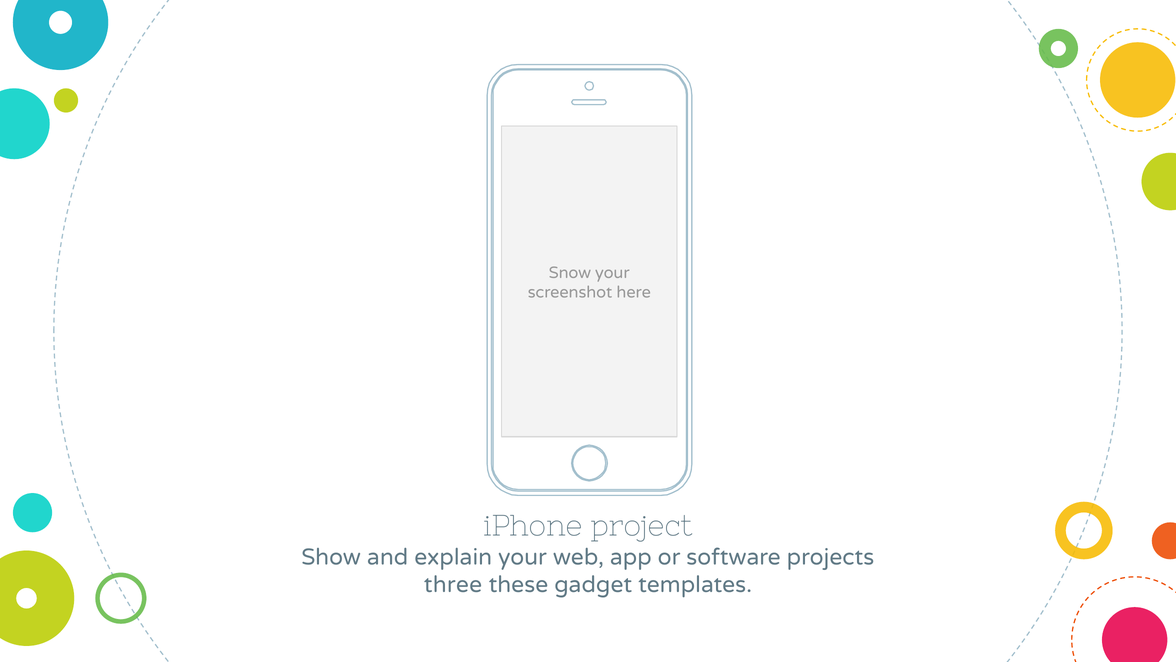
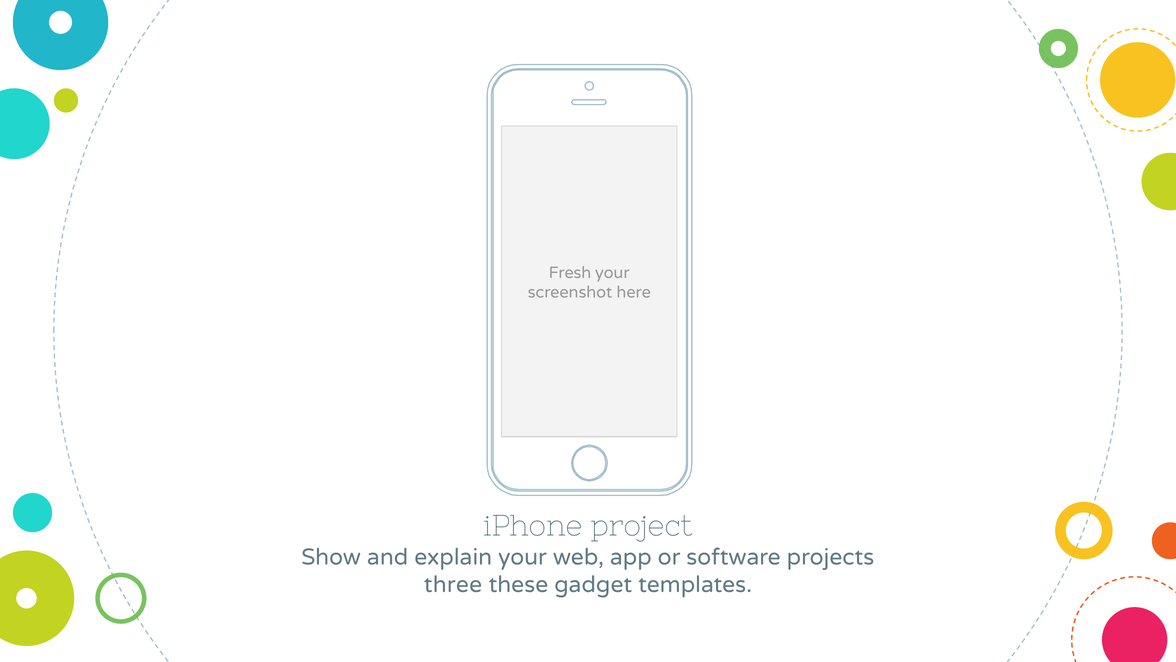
Snow: Snow -> Fresh (570, 273)
